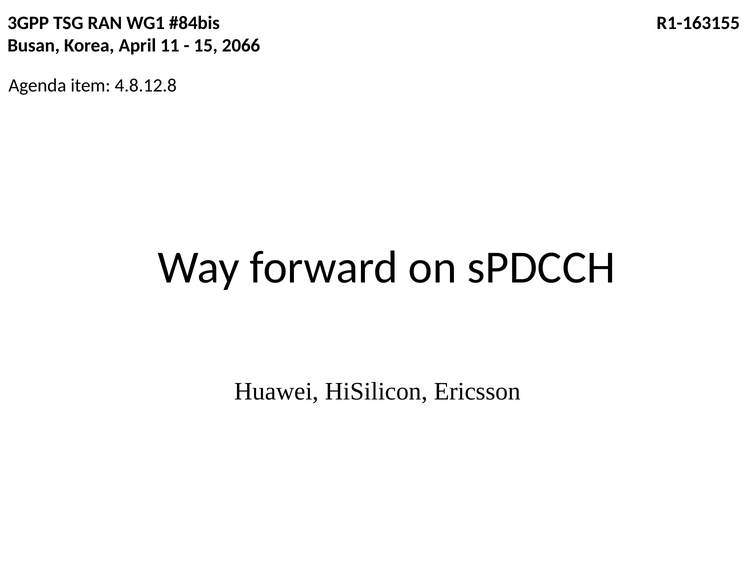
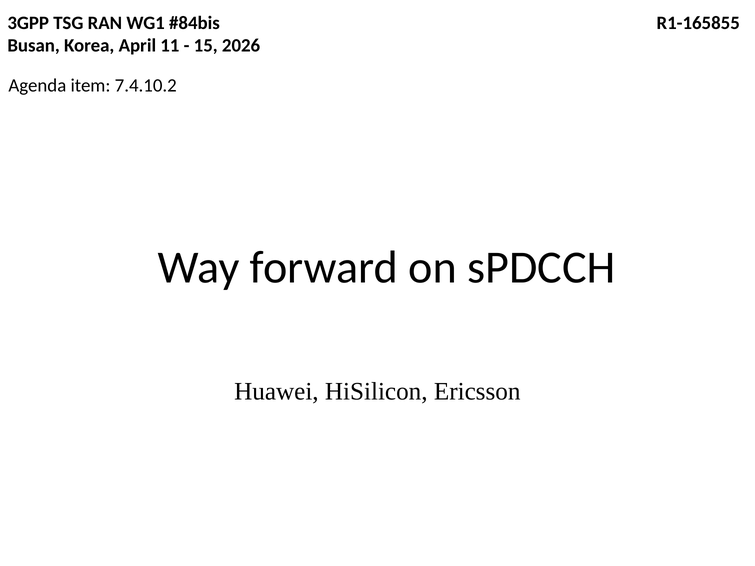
R1-163155: R1-163155 -> R1-165855 (698, 23)
2066: 2066 -> 2026 (241, 46)
4.8.12.8: 4.8.12.8 -> 7.4.10.2 (146, 85)
